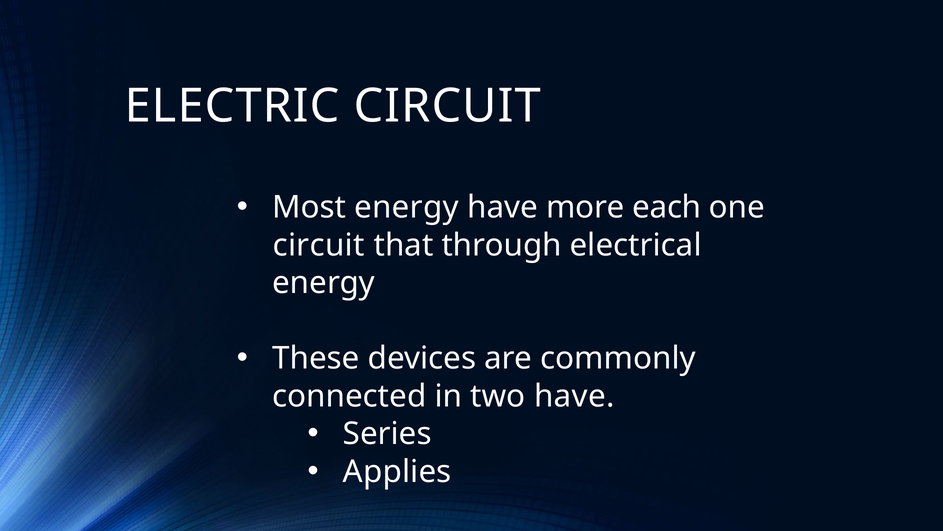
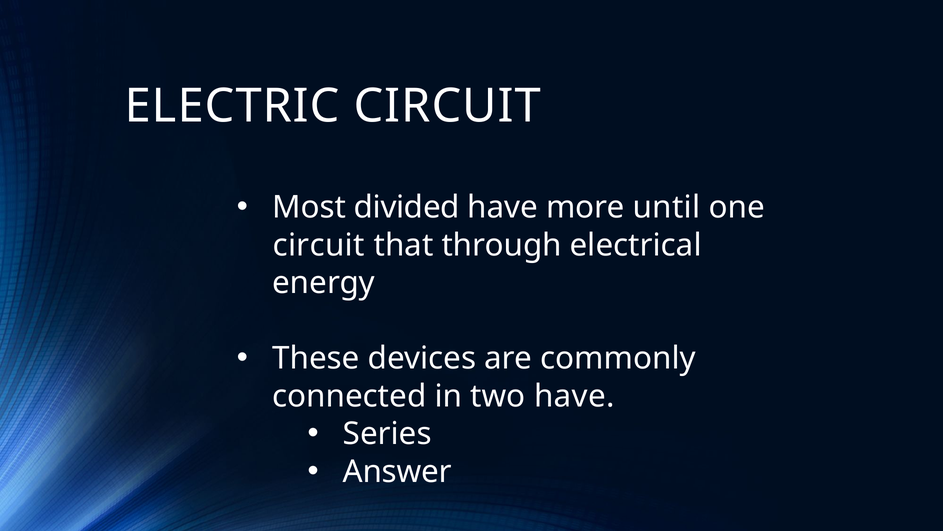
Most energy: energy -> divided (407, 207)
each: each -> until (666, 207)
Applies: Applies -> Answer (397, 471)
